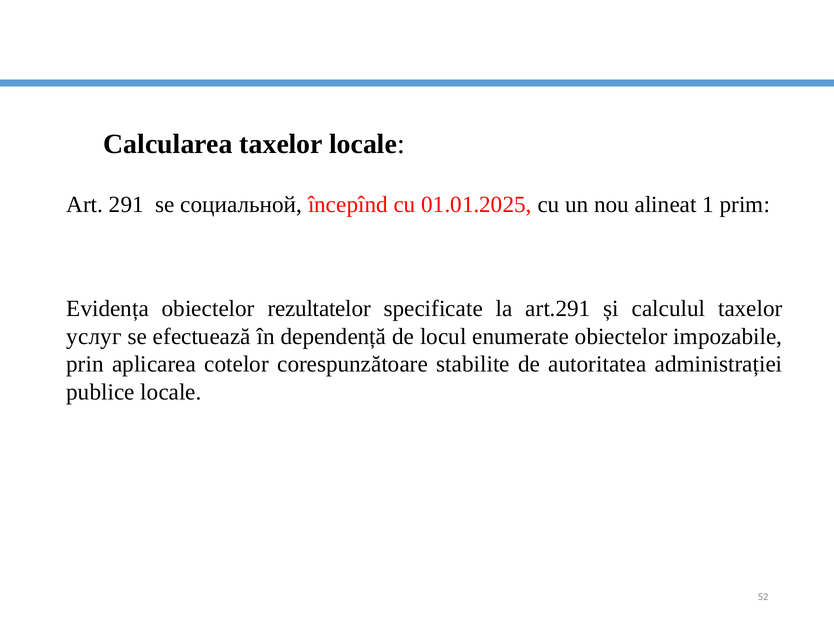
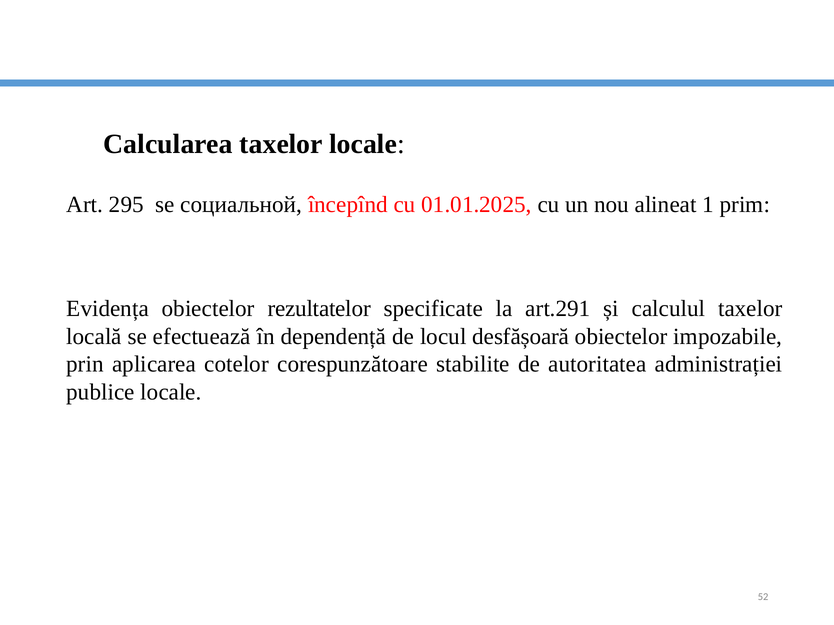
291: 291 -> 295 (126, 205)
услуг: услуг -> locală (94, 337)
enumerate: enumerate -> desfășoară (521, 337)
